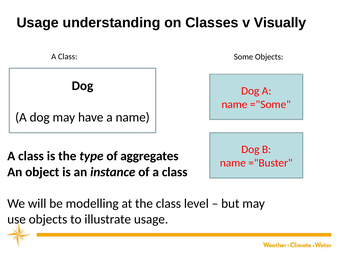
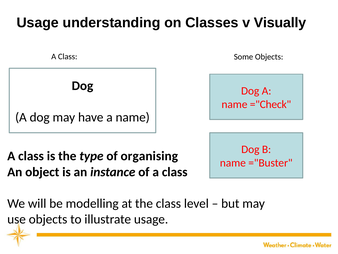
="Some: ="Some -> ="Check (270, 104)
aggregates: aggregates -> organising (149, 156)
